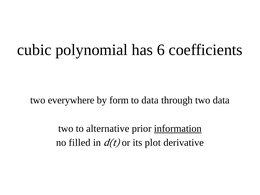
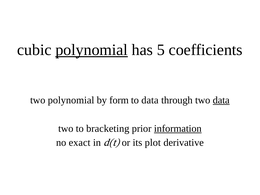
polynomial underline: none -> present (92, 50)
6: 6 -> 5 (161, 50)
two everywhere: everywhere -> polynomial (71, 100)
data underline: none -> present (221, 100)
alternative: alternative -> bracketing (108, 128)
filled: filled -> exact (80, 143)
